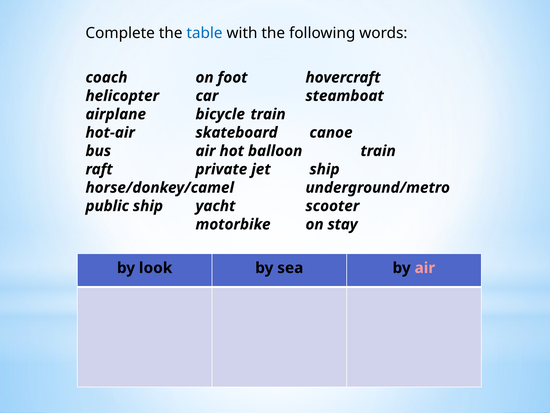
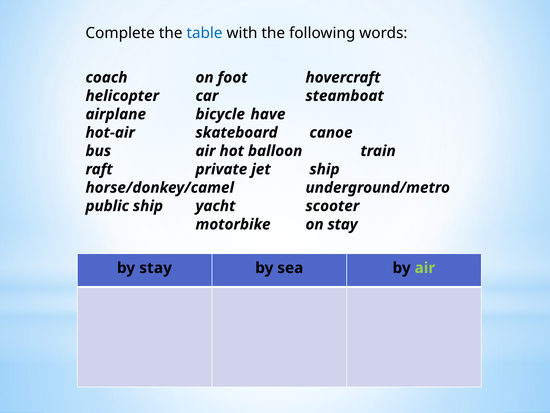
bicycle train: train -> have (268, 114)
by look: look -> stay (156, 268)
air colour: pink -> light green (425, 268)
